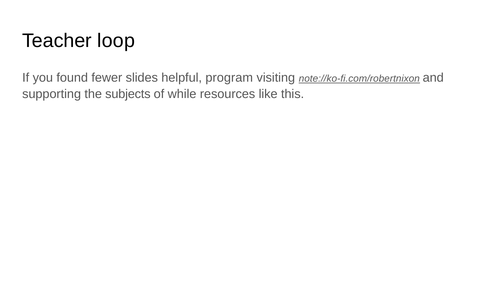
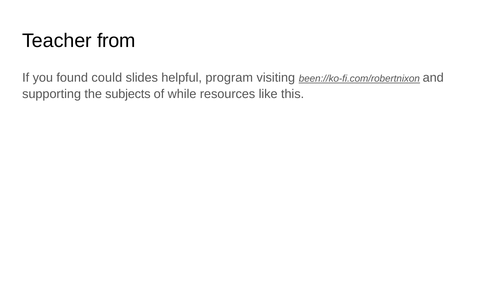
loop: loop -> from (116, 41)
fewer: fewer -> could (107, 78)
note://ko-fi.com/robertnixon: note://ko-fi.com/robertnixon -> been://ko-fi.com/robertnixon (359, 79)
